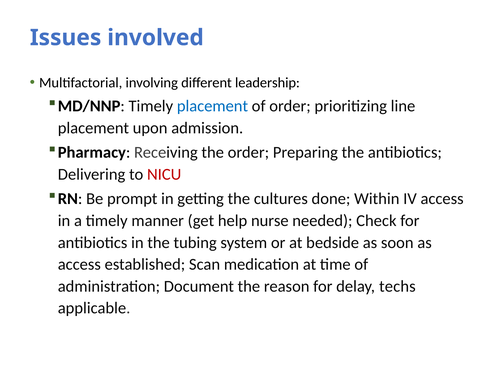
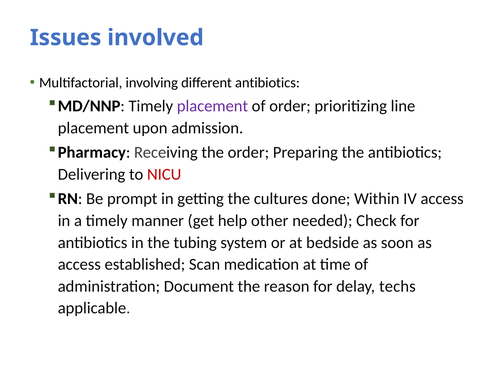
different leadership: leadership -> antibiotics (267, 83)
placement colour: blue -> purple (212, 106)
nurse: nurse -> other (270, 221)
